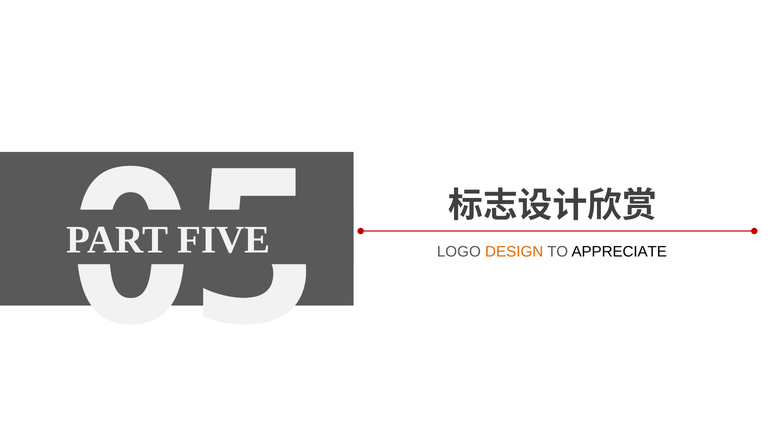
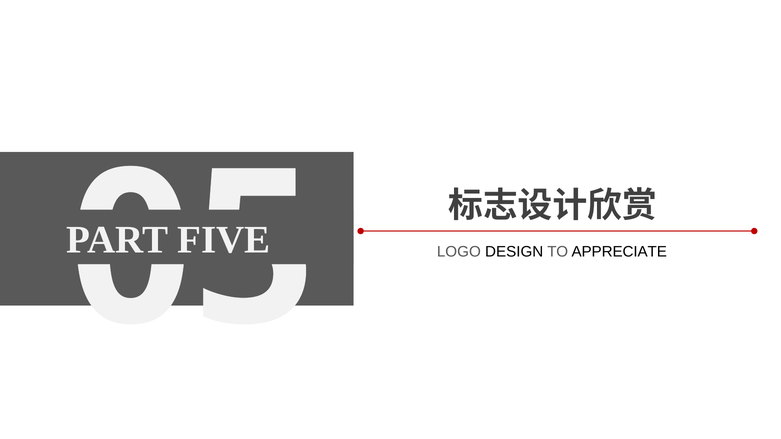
DESIGN colour: orange -> black (514, 252)
